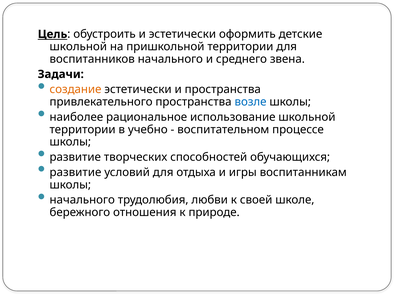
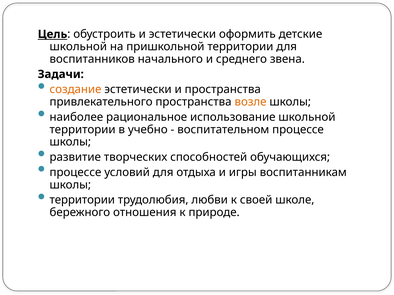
возле colour: blue -> orange (251, 102)
развитие: развитие -> процессе (75, 173)
начального: начального -> территории (82, 200)
